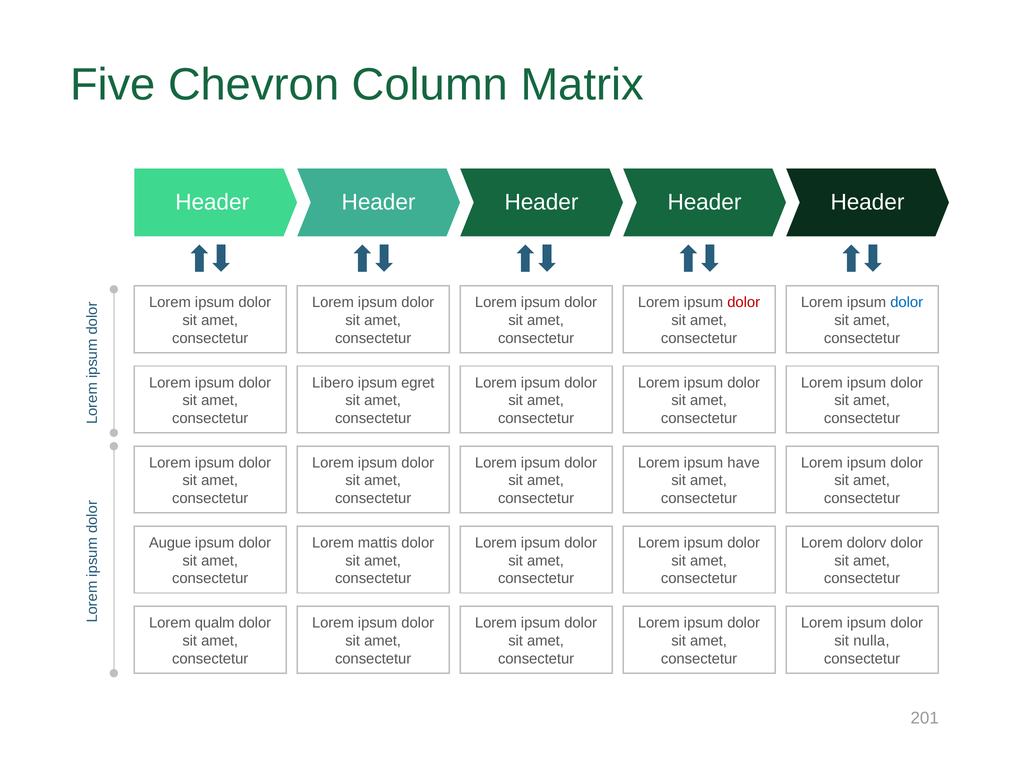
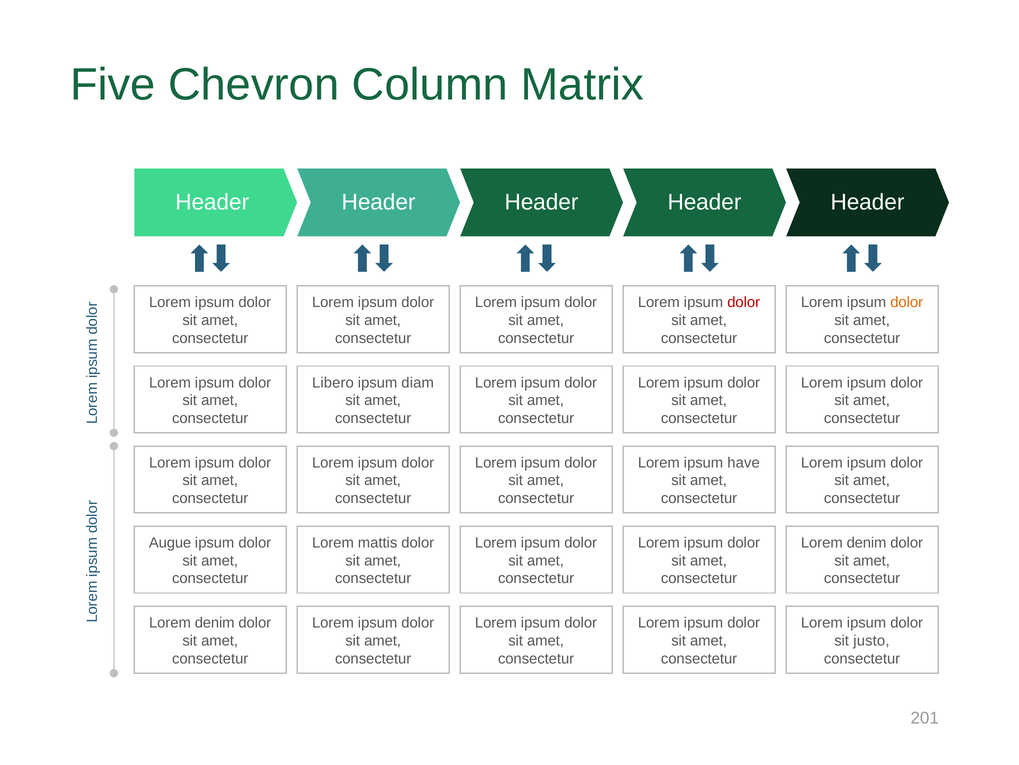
dolor colour: blue -> orange (907, 302)
egret: egret -> diam (418, 382)
dolorv: dolorv -> denim (867, 542)
qualm: qualm -> denim (215, 622)
nulla: nulla -> justo (871, 640)
